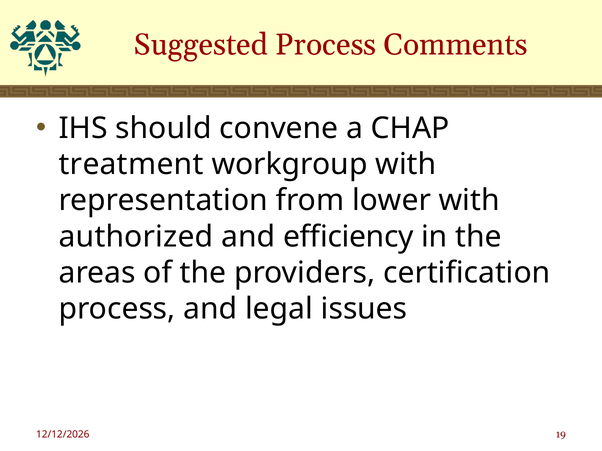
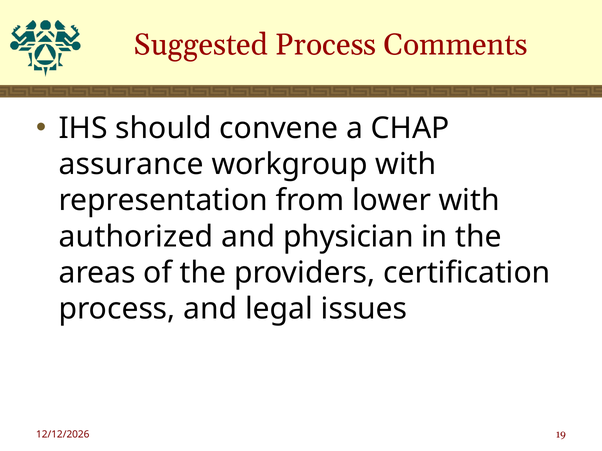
treatment: treatment -> assurance (131, 165)
efficiency: efficiency -> physician (348, 237)
